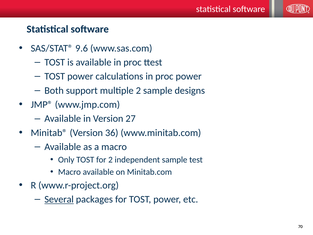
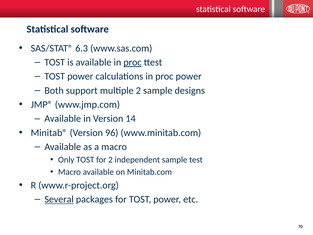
9.6: 9.6 -> 6.3 (82, 48)
proc underline: none -> present (133, 62)
27: 27 -> 14 (131, 119)
36: 36 -> 96 (112, 133)
